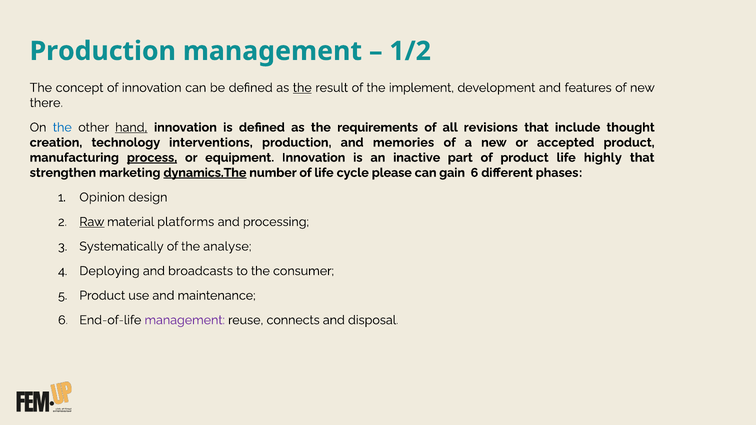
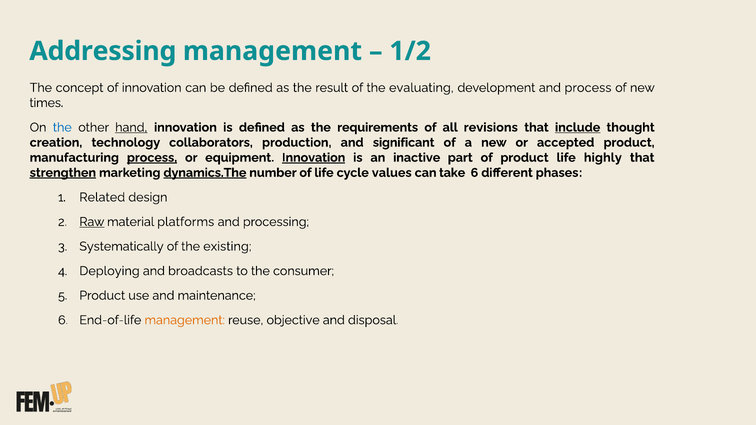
Production: Production -> Addressing (103, 51)
the underline: present -> none (302, 88)
implement: implement -> evaluating (421, 88)
and features: features -> process (588, 88)
there: there -> times (46, 103)
include underline: none -> present (578, 127)
interventions: interventions -> collaborators (211, 143)
memories: memories -> significant (404, 143)
Innovation underline: none -> present (314, 158)
strengthen underline: none -> present (63, 173)
please: please -> values (392, 173)
gain: gain -> take (452, 173)
Opinion: Opinion -> Related (102, 197)
analyse: analyse -> existing (227, 247)
management colour: purple -> orange (185, 320)
connects: connects -> objective (293, 320)
